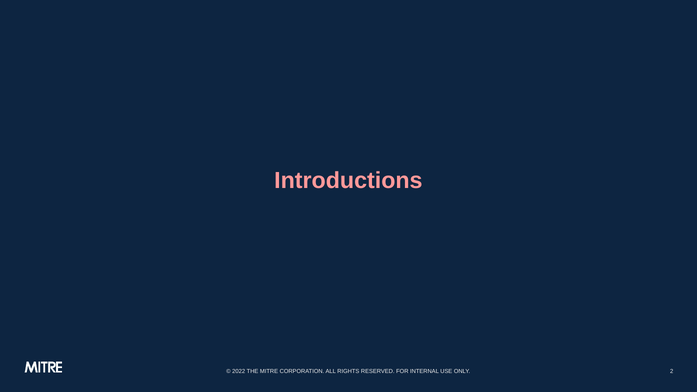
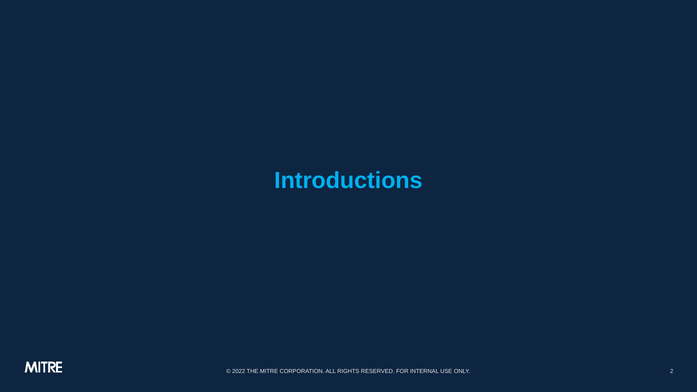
Introductions colour: pink -> light blue (348, 181)
